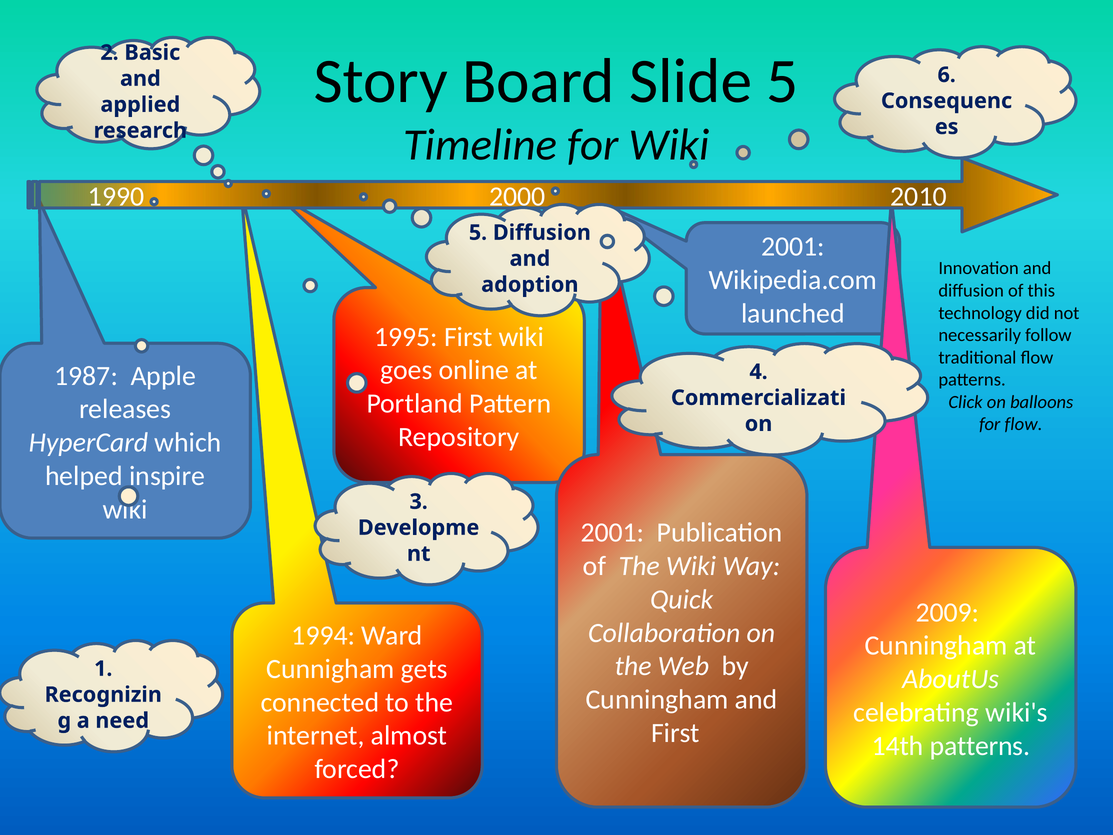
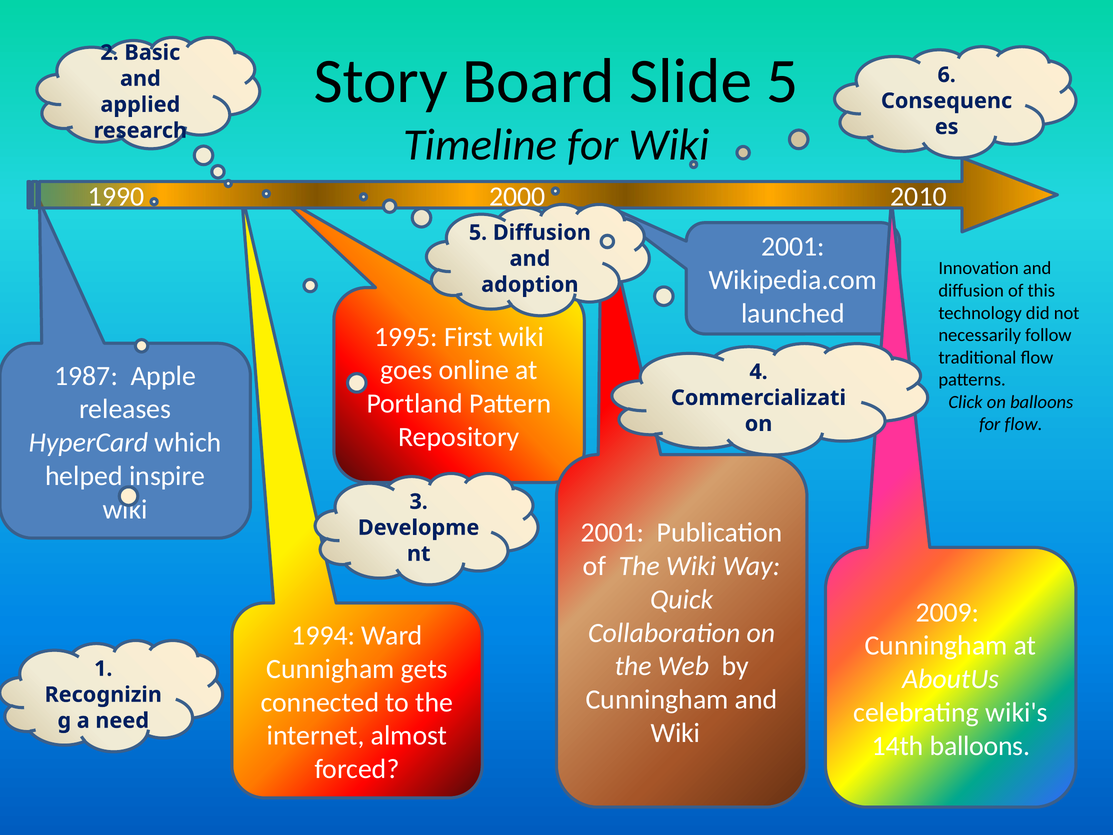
First: First -> Wiki (675, 733)
14th patterns: patterns -> balloons (980, 746)
